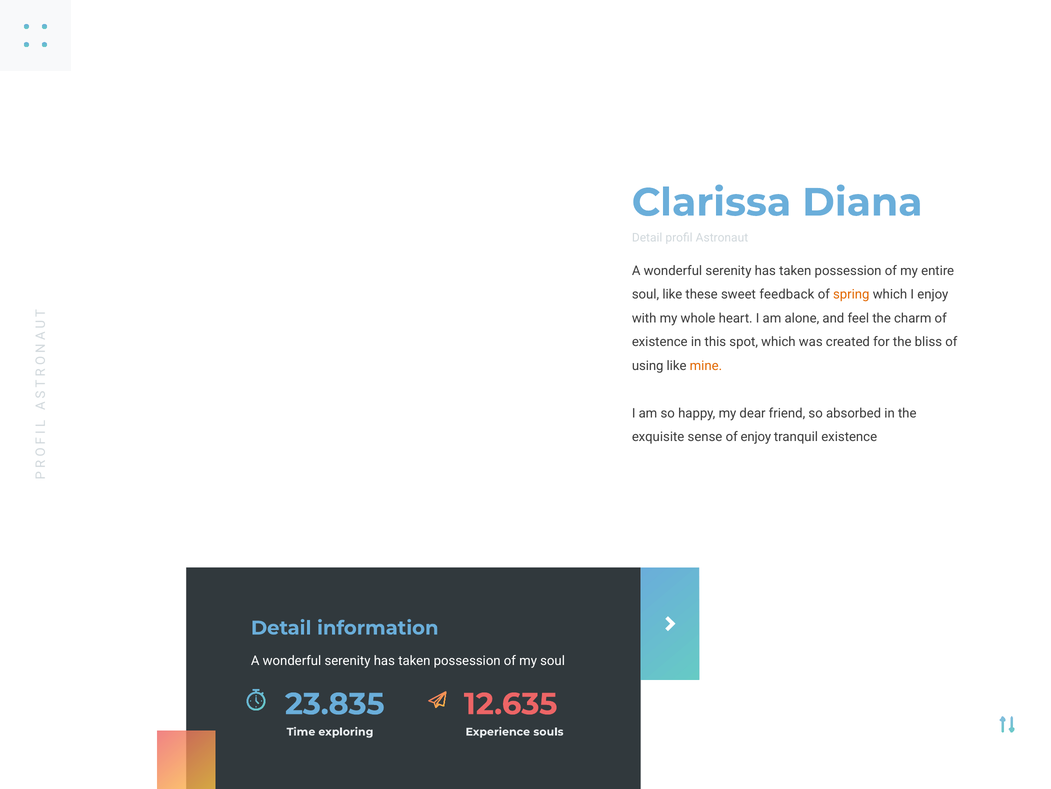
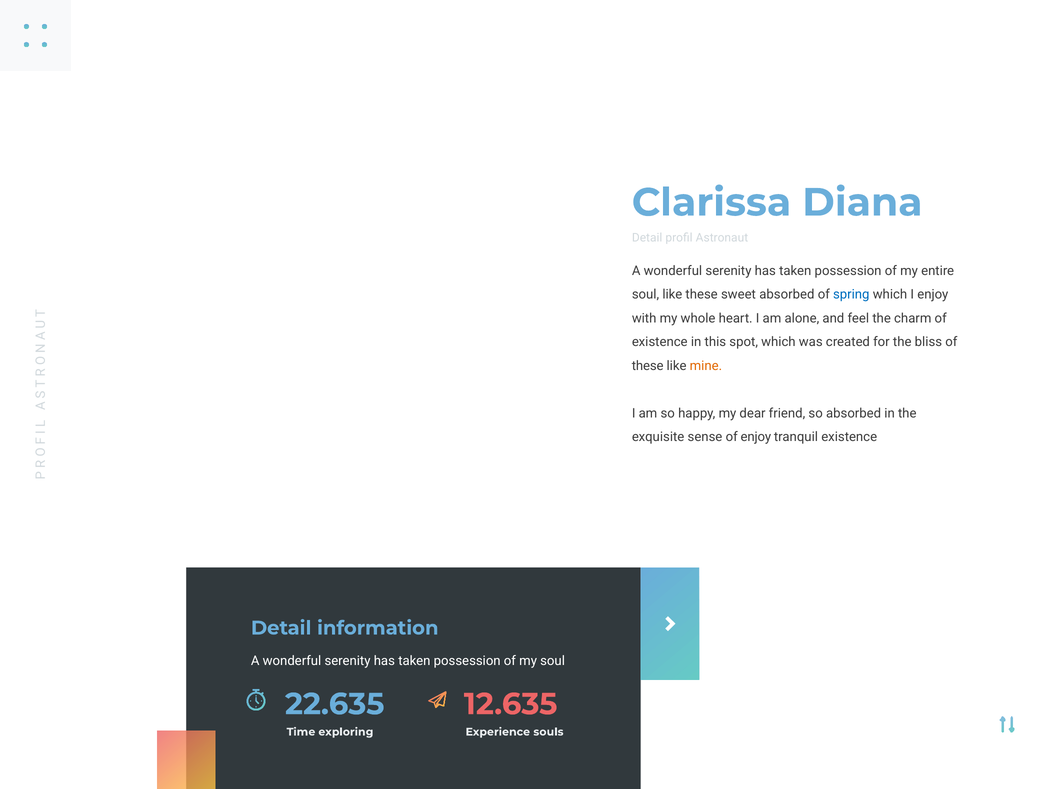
sweet feedback: feedback -> absorbed (787, 294)
spring colour: orange -> blue (851, 294)
using: using -> these (648, 365)
23.835: 23.835 -> 22.635 (335, 703)
